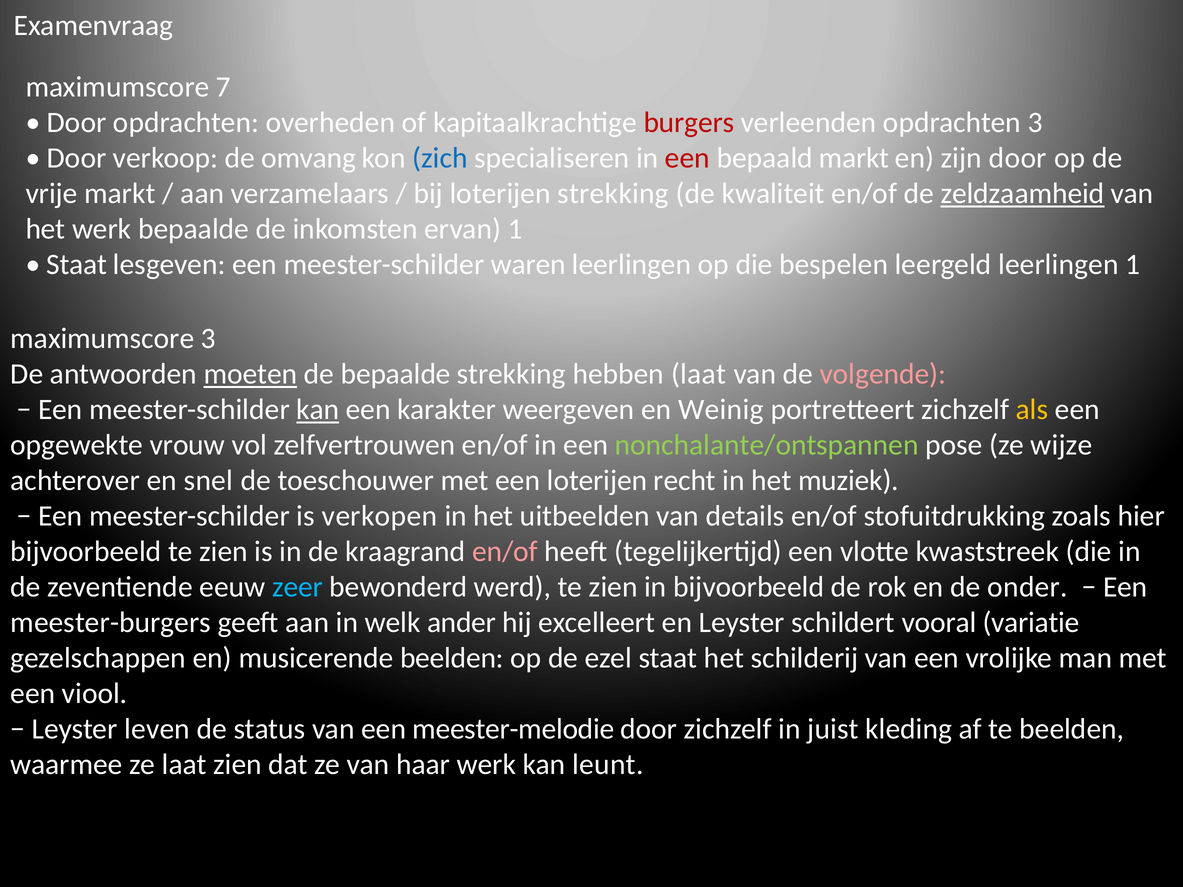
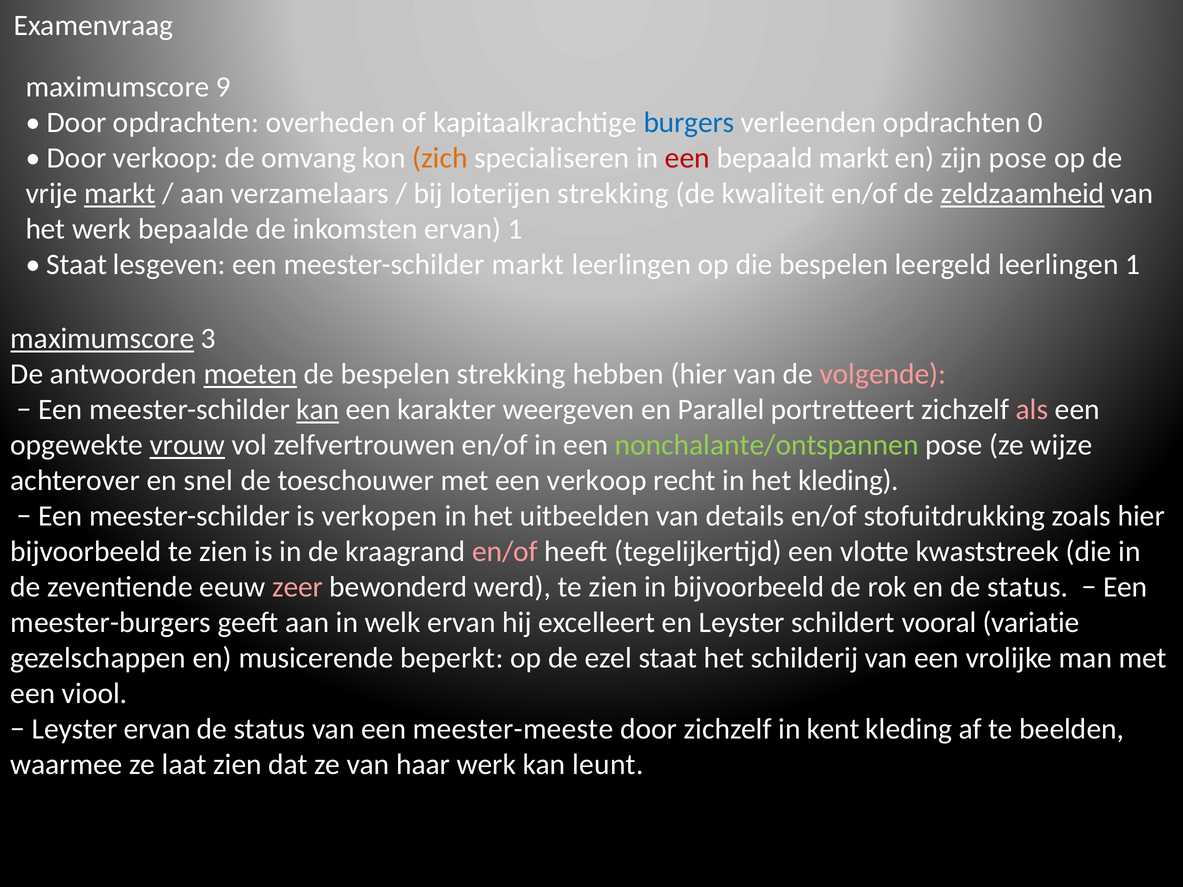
7: 7 -> 9 (223, 87)
burgers colour: red -> blue (689, 123)
opdrachten 3: 3 -> 0 (1035, 123)
zich colour: blue -> orange (440, 158)
zijn door: door -> pose (1018, 158)
markt underline: none -> present (120, 194)
meester-schilder waren: waren -> markt (528, 265)
maximumscore underline: none -> present (102, 339)
de bepaalde: bepaalde -> bespelen (396, 374)
hebben laat: laat -> hier (699, 374)
Weinig: Weinig -> Parallel (721, 410)
als colour: yellow -> pink (1032, 410)
vrouw underline: none -> present (187, 445)
een loterijen: loterijen -> verkoop (597, 481)
het muziek: muziek -> kleding (848, 481)
zeer colour: light blue -> pink (298, 587)
en de onder: onder -> status (1028, 587)
welk ander: ander -> ervan (461, 623)
musicerende beelden: beelden -> beperkt (452, 658)
Leyster leven: leven -> ervan (157, 729)
meester-melodie: meester-melodie -> meester-meeste (513, 729)
juist: juist -> kent (833, 729)
